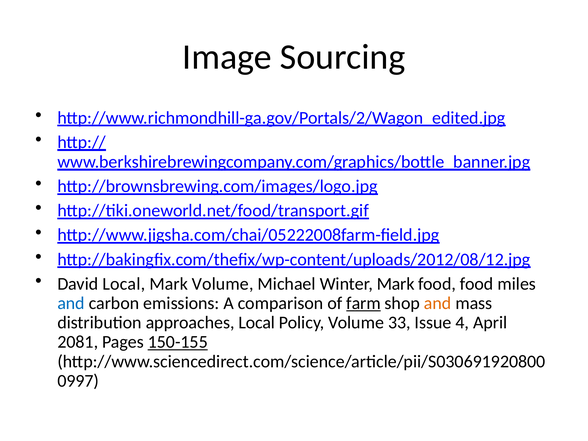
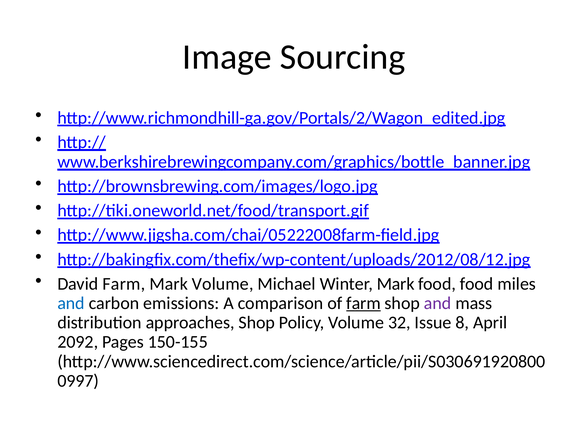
David Local: Local -> Farm (124, 284)
and colour: orange -> purple (438, 303)
approaches Local: Local -> Shop (257, 323)
33: 33 -> 32 (399, 323)
4: 4 -> 8 (462, 323)
2081: 2081 -> 2092 (78, 342)
150-155 underline: present -> none (178, 342)
